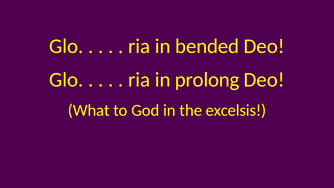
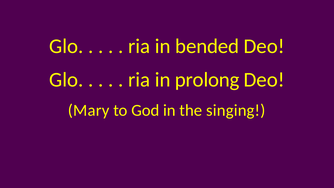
What: What -> Mary (89, 110)
excelsis: excelsis -> singing (236, 110)
